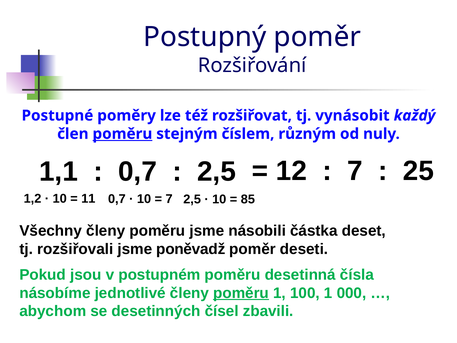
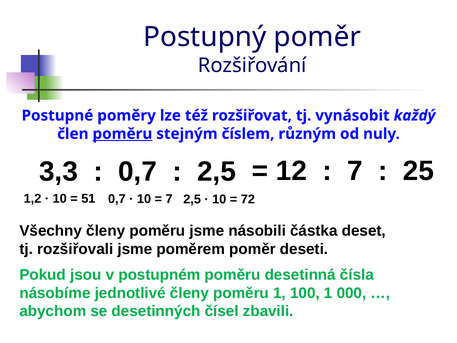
1,1: 1,1 -> 3,3 (58, 172)
11: 11 -> 51 (88, 198)
85: 85 -> 72 (248, 199)
poněvadž: poněvadž -> poměrem (191, 249)
poměru underline: present -> none (241, 293)
